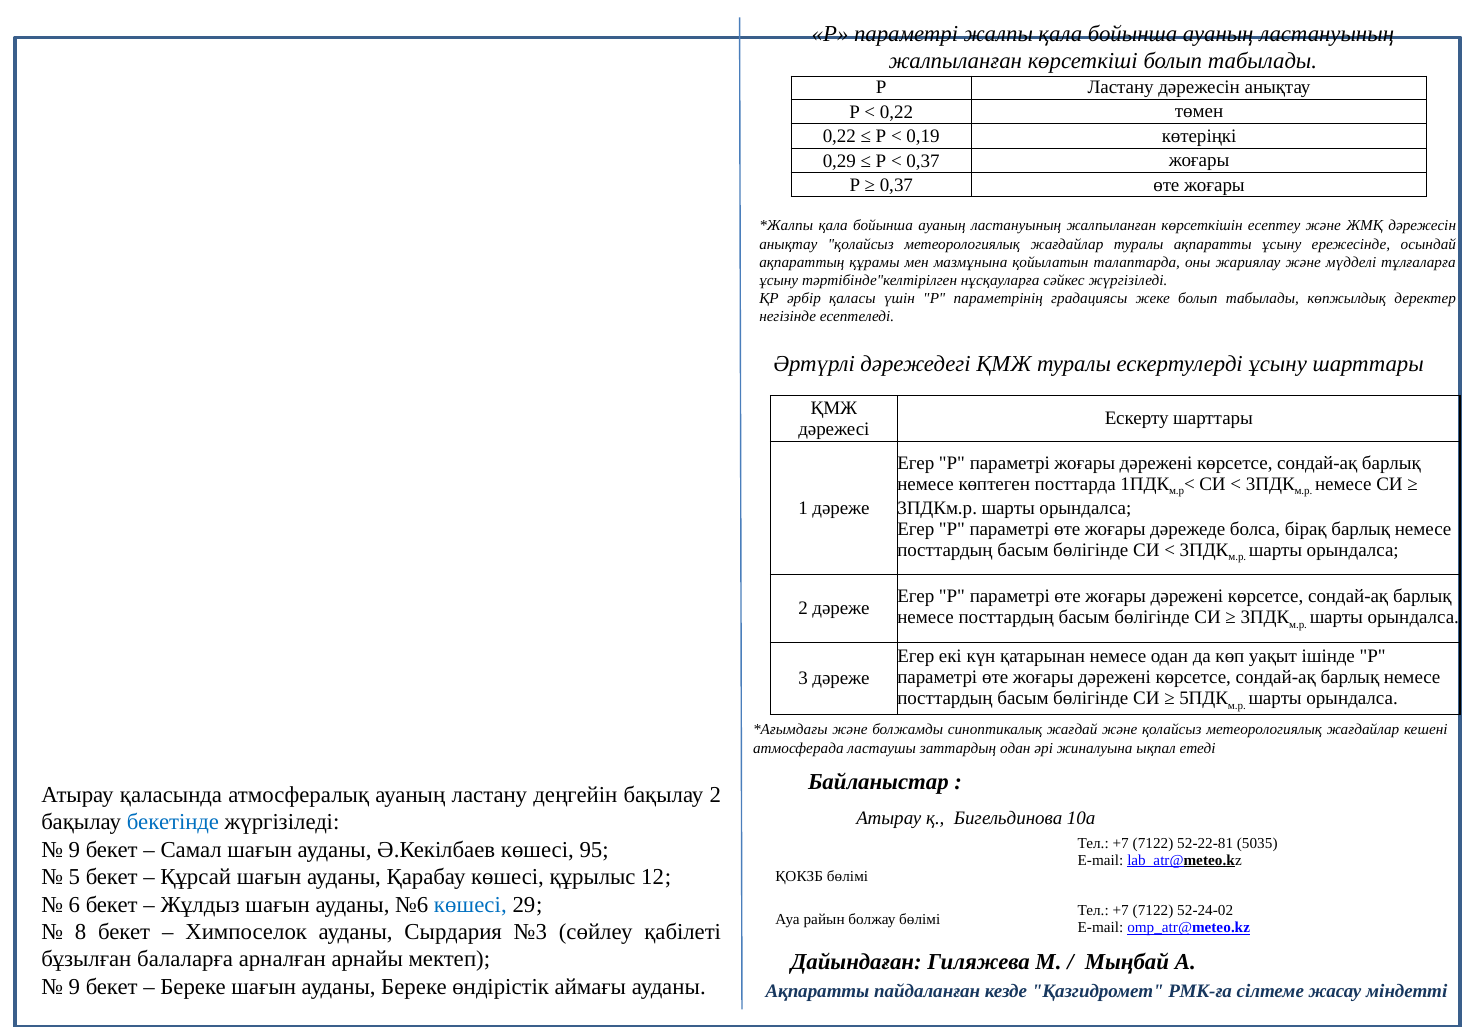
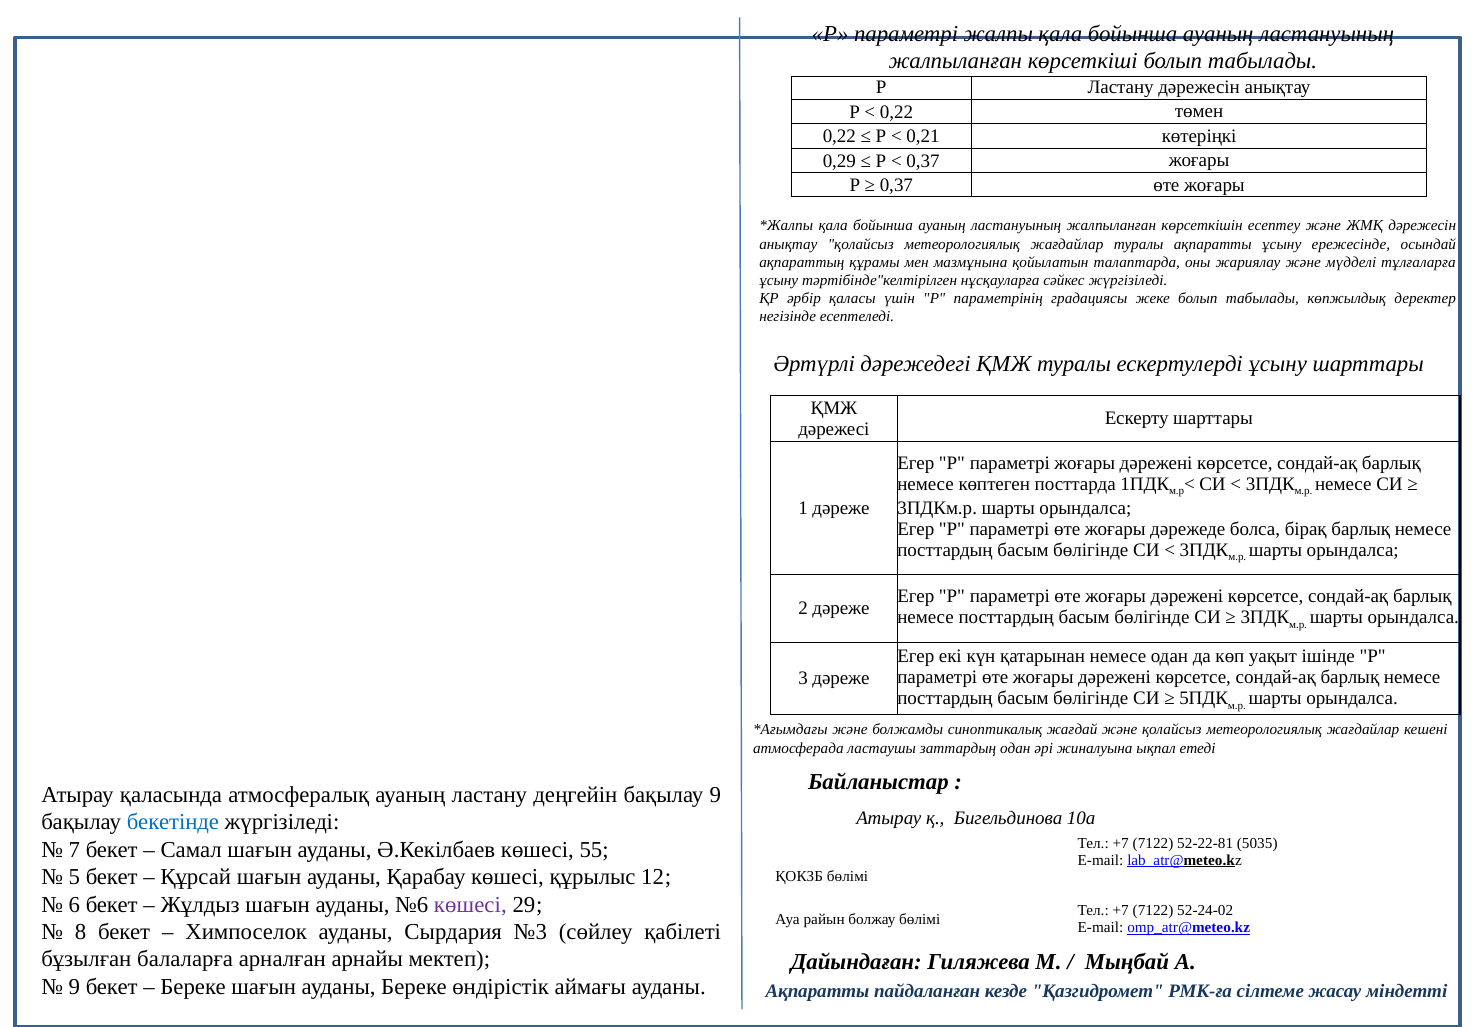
0,19: 0,19 -> 0,21 (923, 137)
бақылау 2: 2 -> 9 (715, 795)
9: 9 -> 7 (74, 850)
95: 95 -> 55 (594, 850)
көшесі colour: blue -> purple (470, 905)
